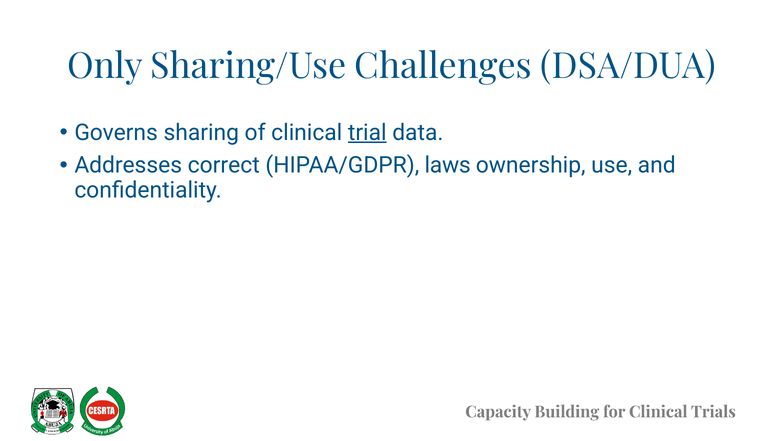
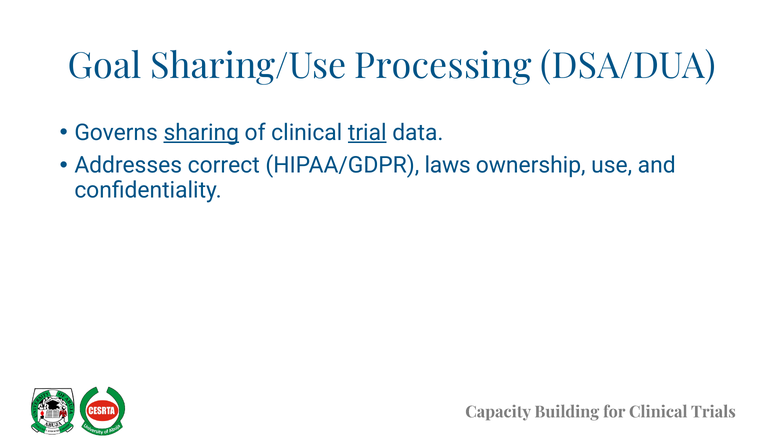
Only: Only -> Goal (105, 67)
Challenges: Challenges -> Processing (443, 67)
sharing underline: none -> present (201, 133)
